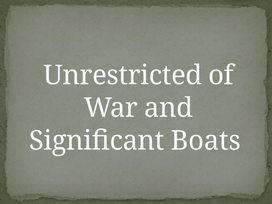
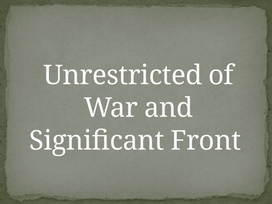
Boats: Boats -> Front (206, 141)
